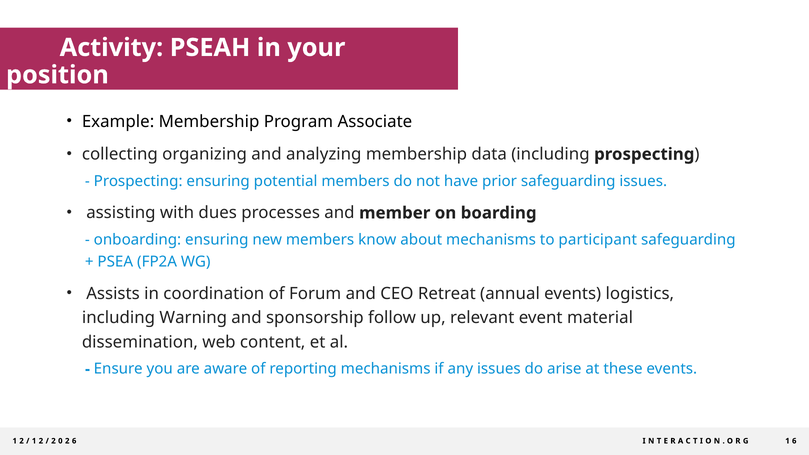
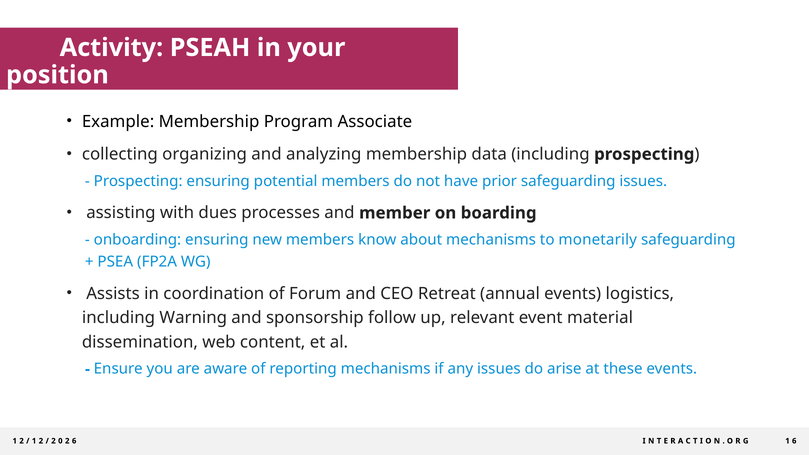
participant: participant -> monetarily (598, 240)
